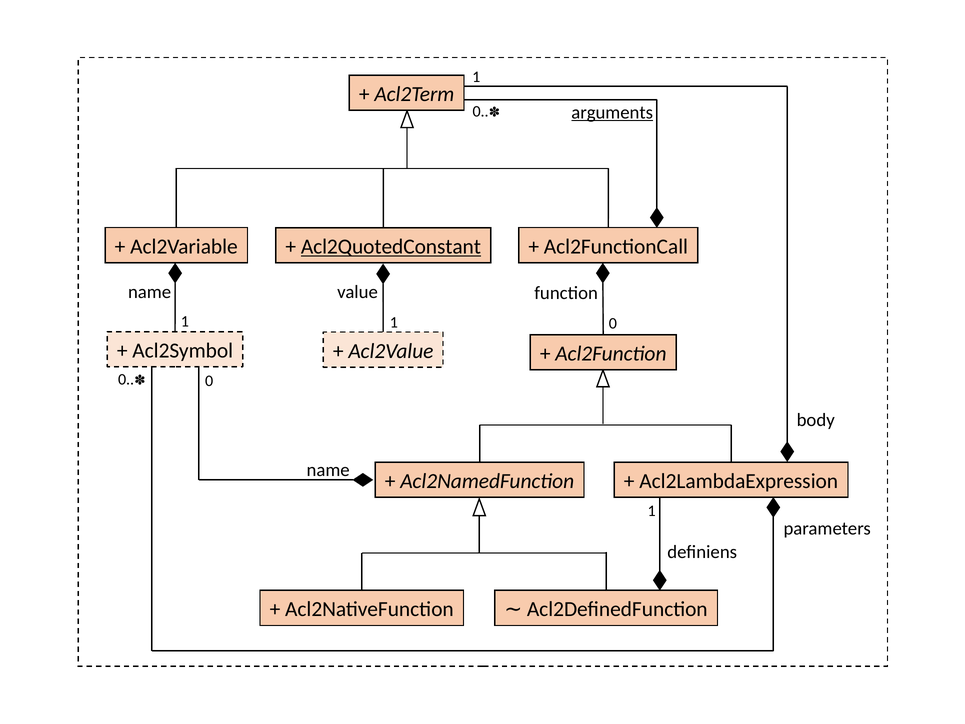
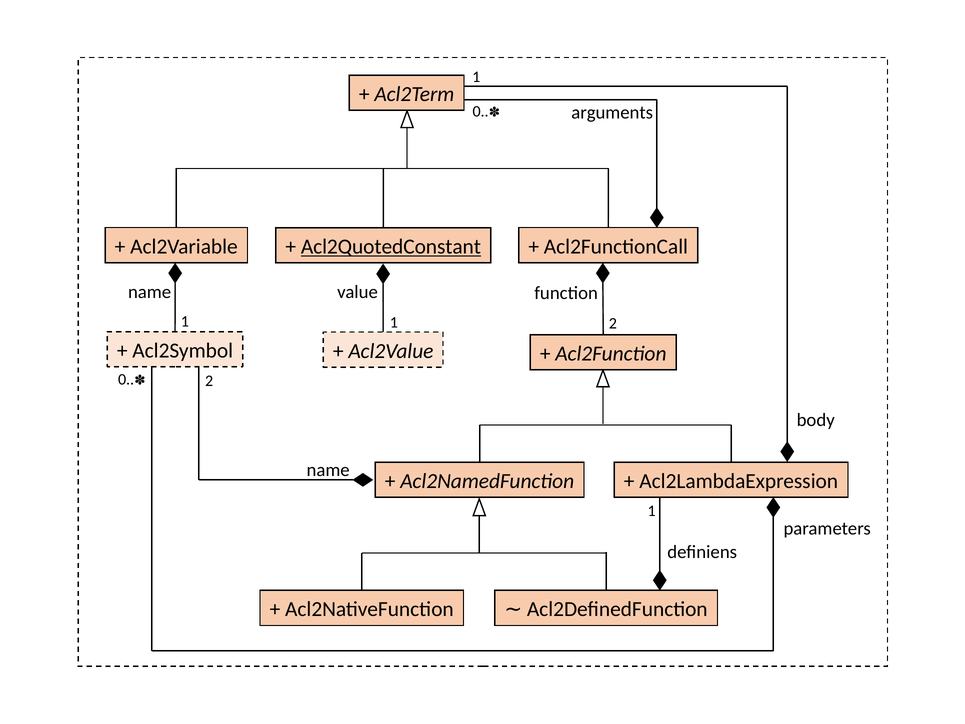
arguments underline: present -> none (612, 113)
1 0: 0 -> 2 (613, 323)
0..✽ 0: 0 -> 2 (209, 381)
